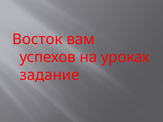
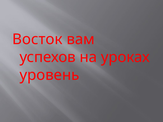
задание: задание -> уровень (49, 75)
